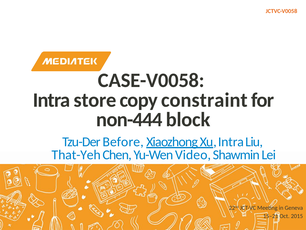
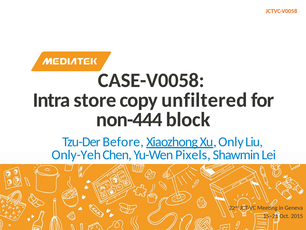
constraint: constraint -> unfiltered (204, 100)
Xu Intra: Intra -> Only (231, 142)
That-Yeh: That-Yeh -> Only-Yeh (76, 155)
Video: Video -> Pixels (193, 155)
